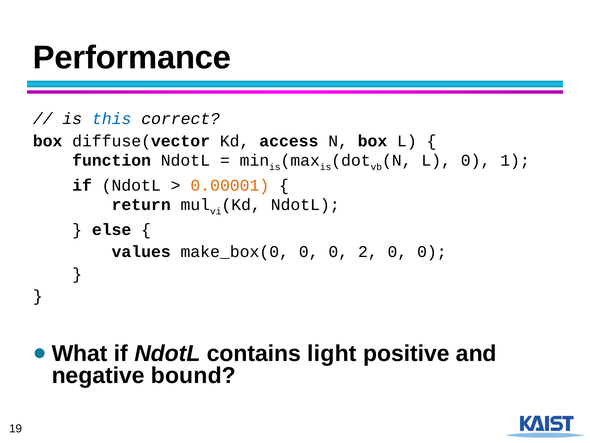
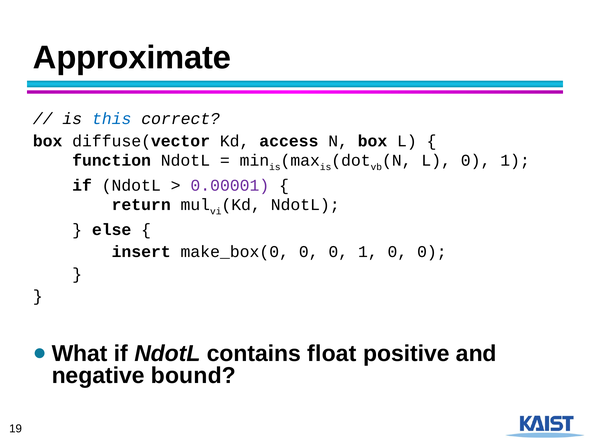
Performance: Performance -> Approximate (132, 58)
0.00001 colour: orange -> purple (230, 185)
values: values -> insert (141, 252)
0 0 2: 2 -> 1 (368, 252)
light: light -> float (332, 353)
